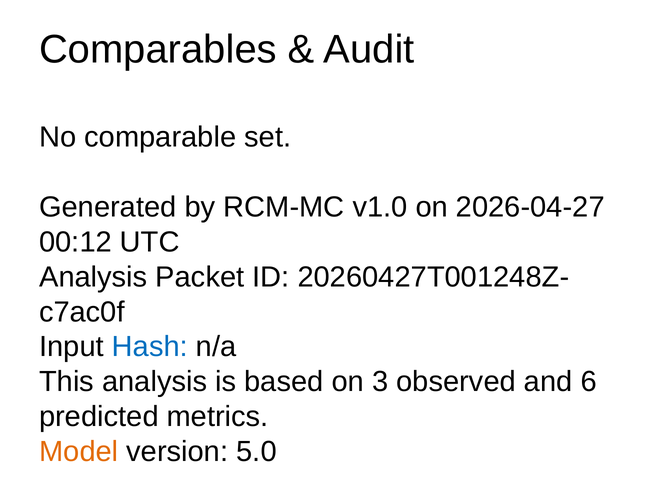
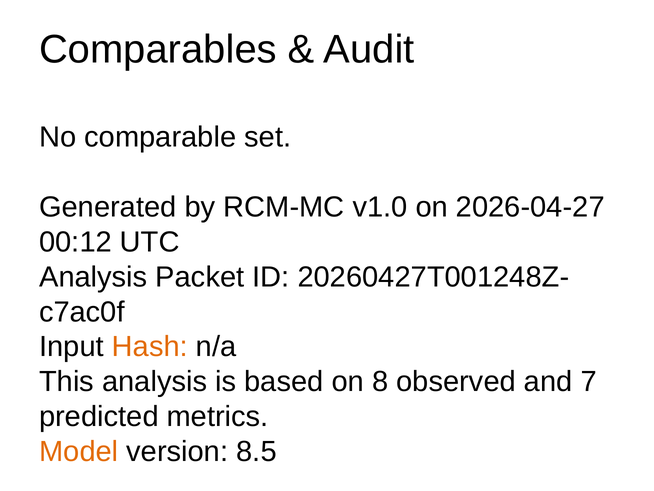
Hash colour: blue -> orange (150, 346)
3: 3 -> 8 (380, 381)
6: 6 -> 7 (589, 381)
5.0: 5.0 -> 8.5 (257, 451)
